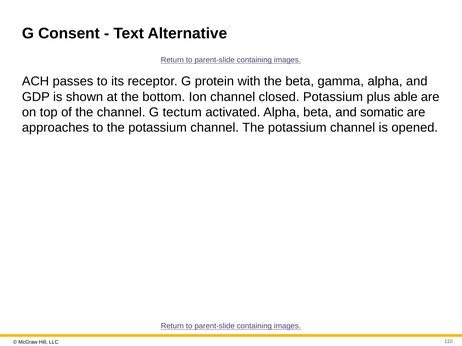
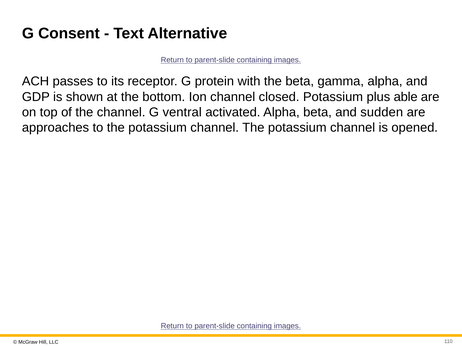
tectum: tectum -> ventral (182, 112)
somatic: somatic -> sudden (382, 112)
